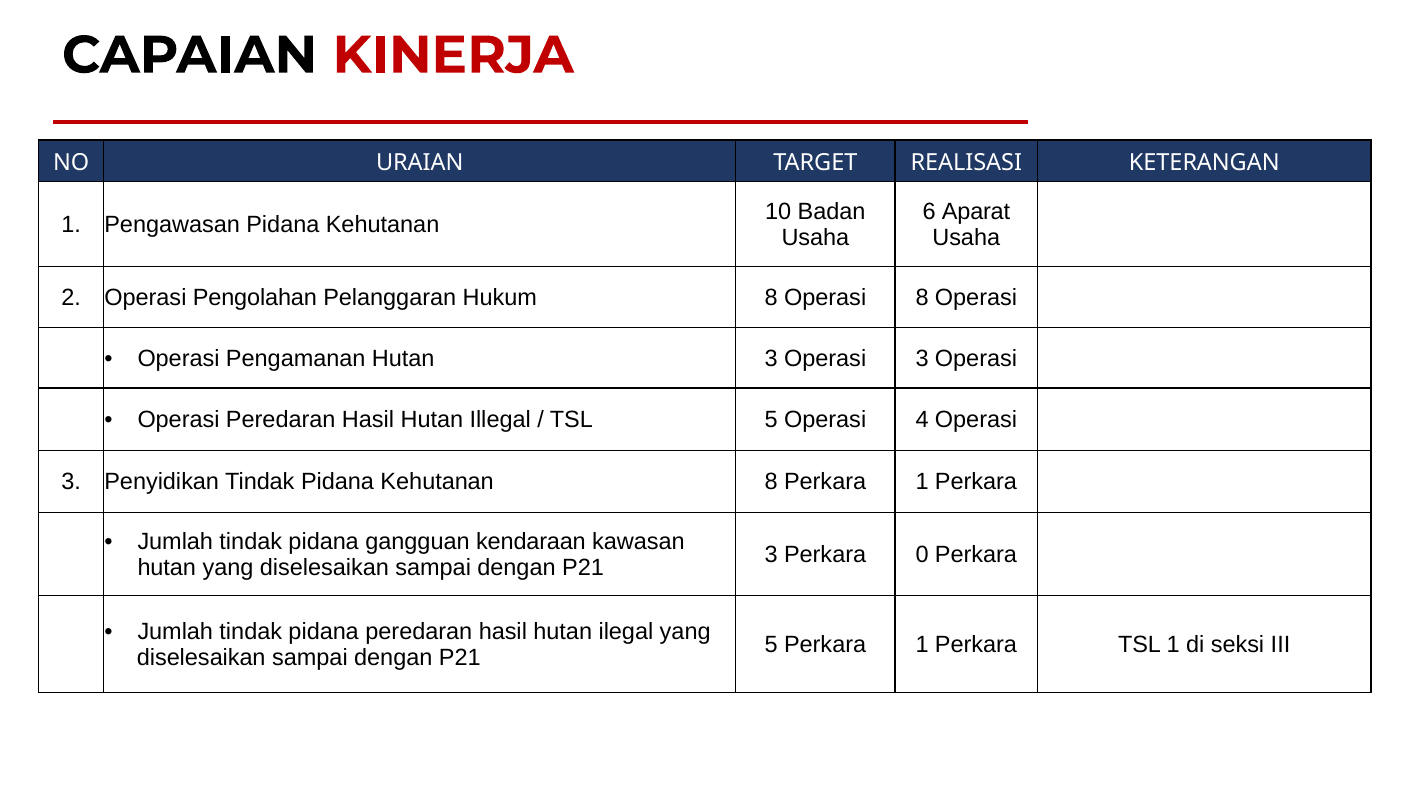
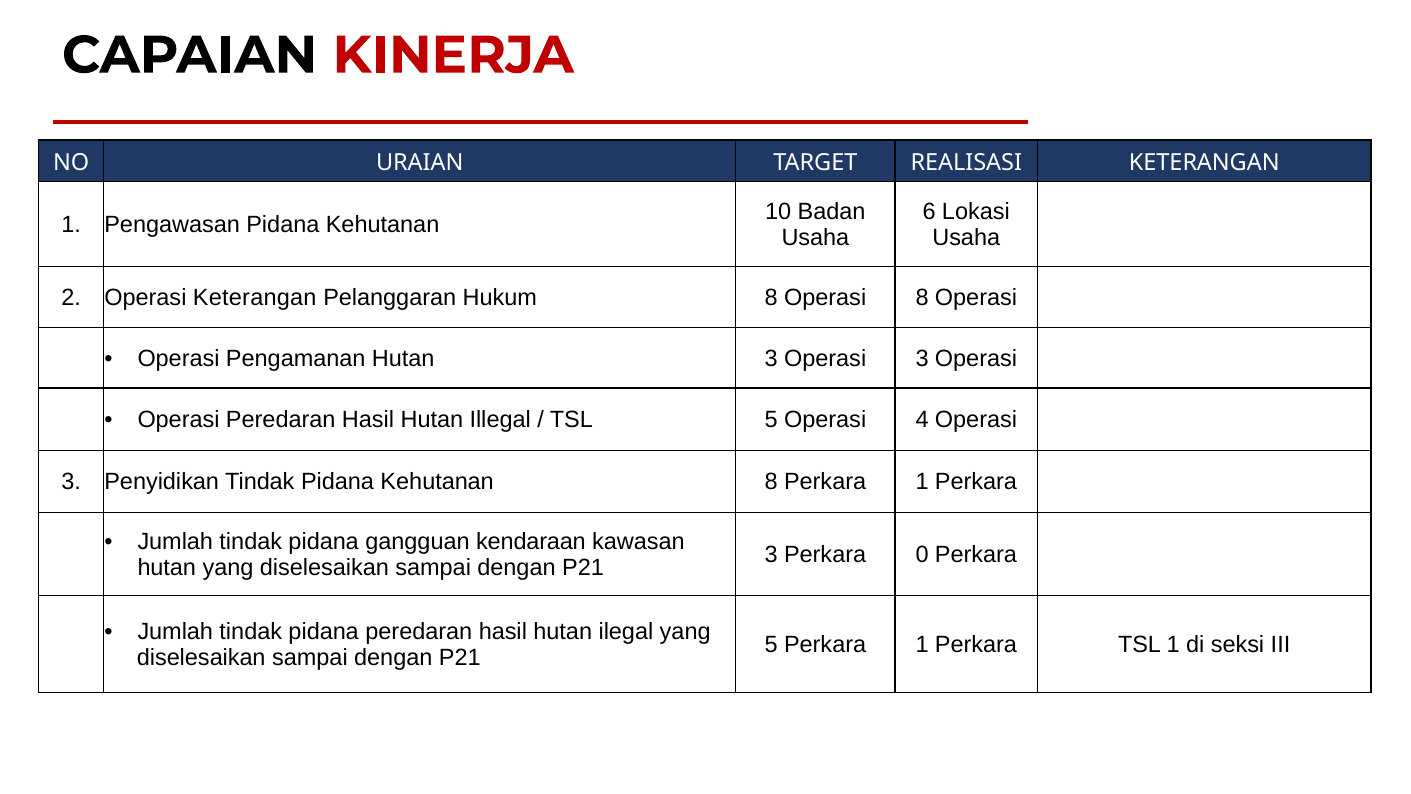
Aparat: Aparat -> Lokasi (976, 211)
Operasi Pengolahan: Pengolahan -> Keterangan (255, 298)
